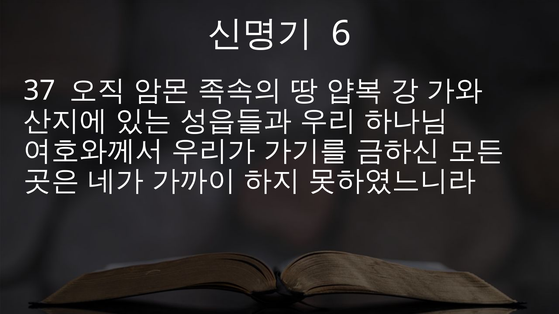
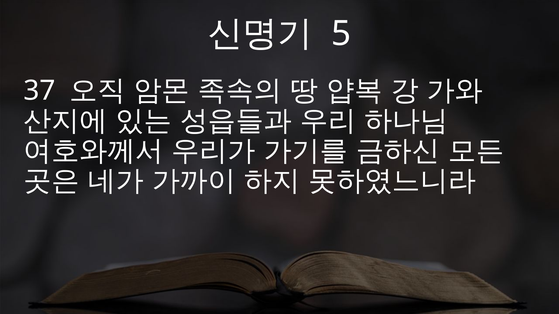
6: 6 -> 5 (341, 34)
